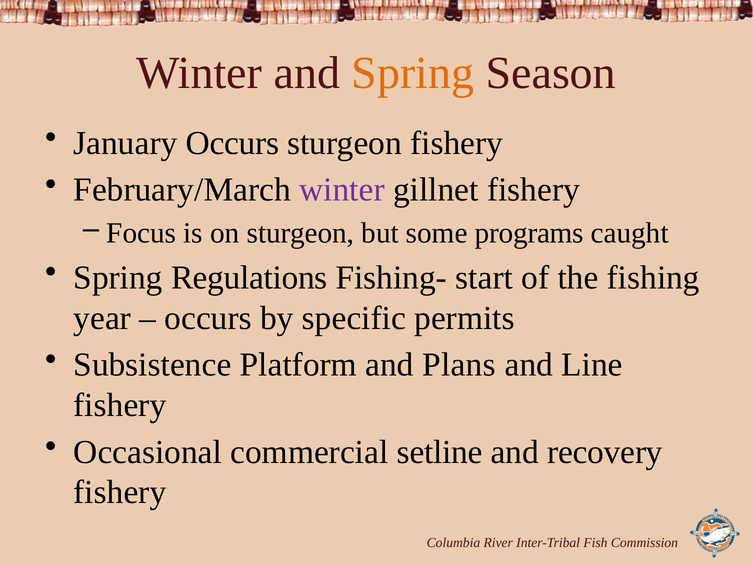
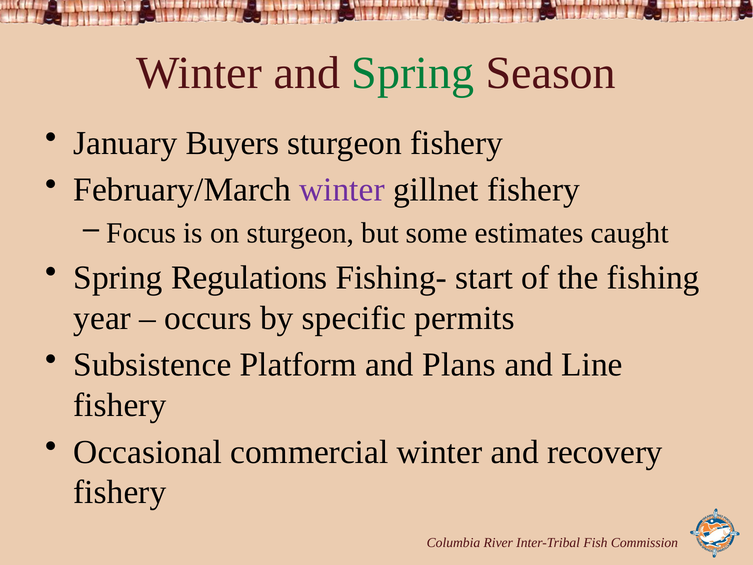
Spring colour: orange -> green (413, 73)
January Occurs: Occurs -> Buyers (232, 143)
programs: programs -> estimates (529, 233)
commercial setline: setline -> winter (439, 452)
